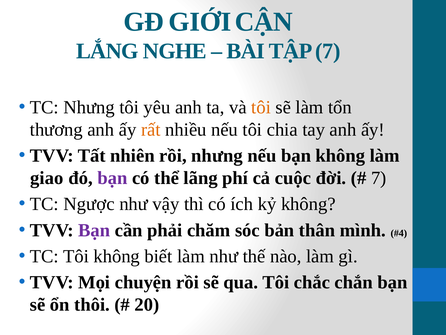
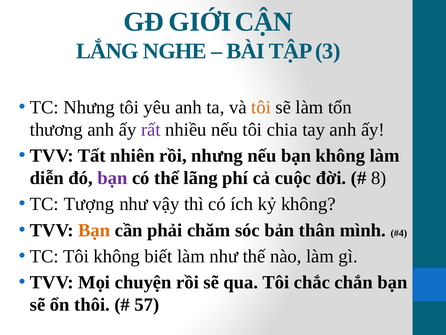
TẬP 7: 7 -> 3 (328, 51)
rất colour: orange -> purple (151, 130)
giao: giao -> diễn (47, 178)
7: 7 -> 8 (379, 178)
Ngược: Ngược -> Tượng (89, 204)
Bạn colour: purple -> orange (94, 230)
20: 20 -> 57 (147, 304)
